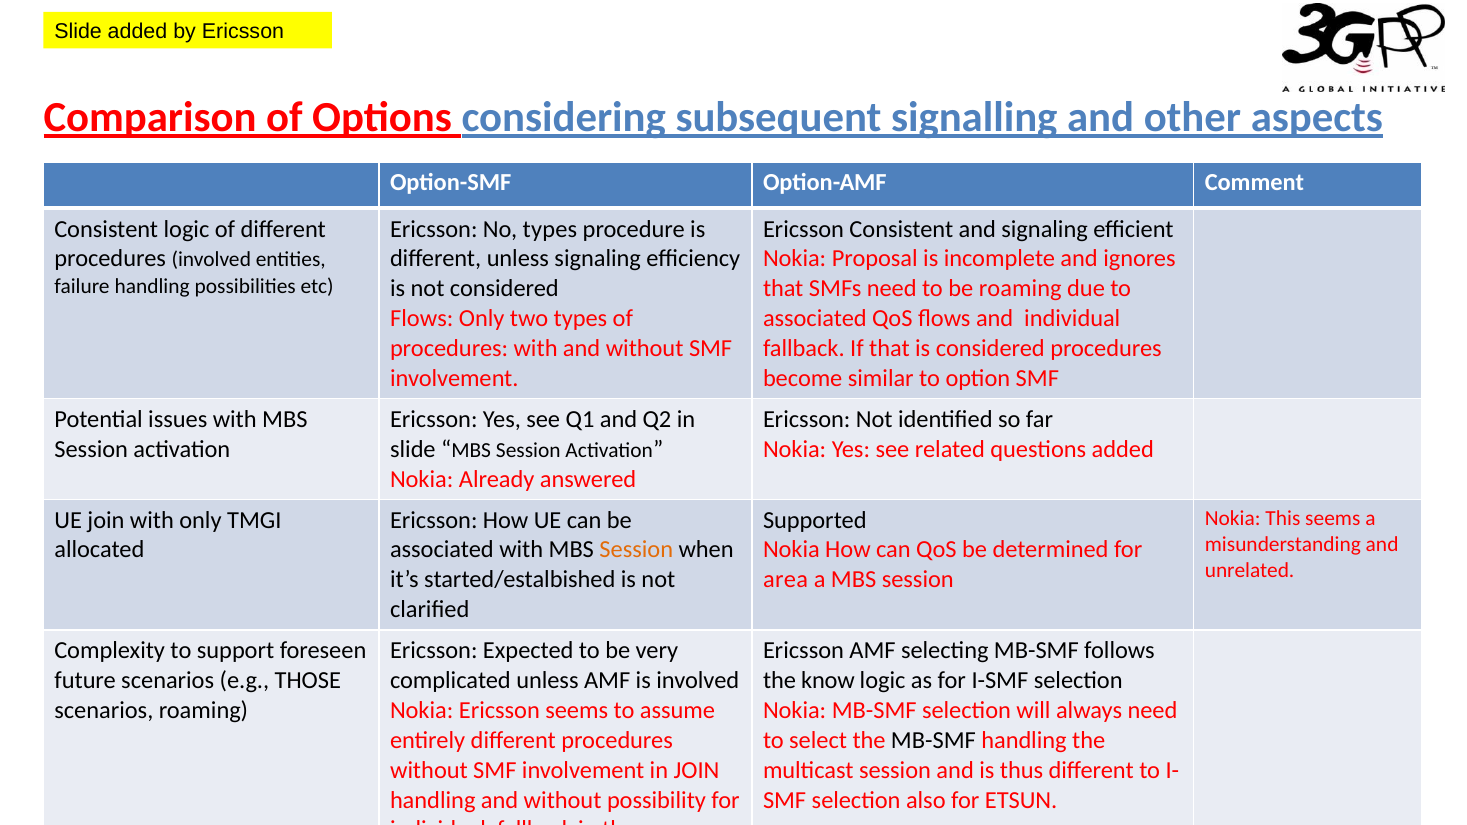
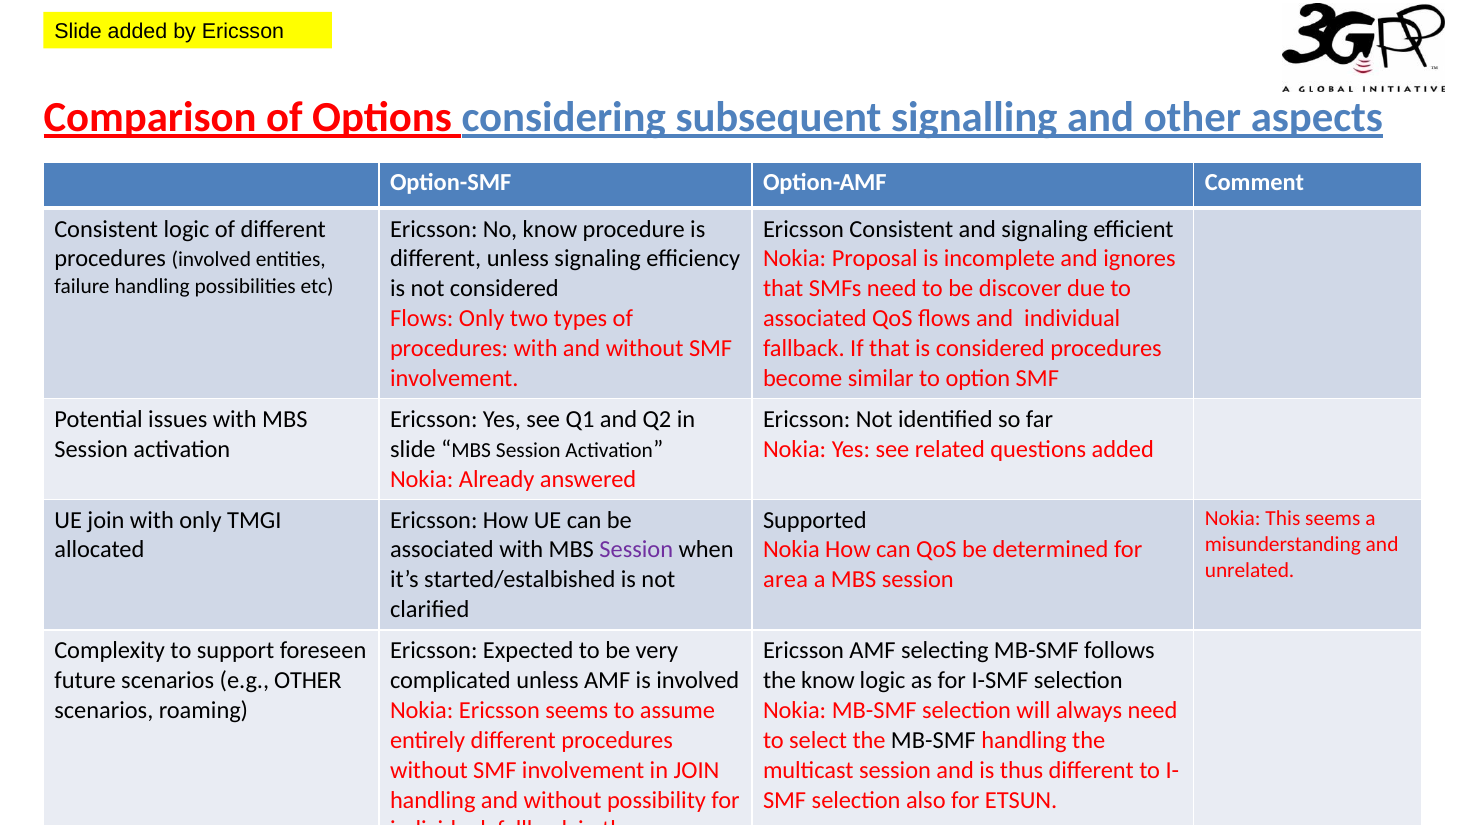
No types: types -> know (550, 229)
be roaming: roaming -> discover (1020, 289)
Session colour: orange -> purple (636, 550)
e.g THOSE: THOSE -> OTHER (308, 681)
